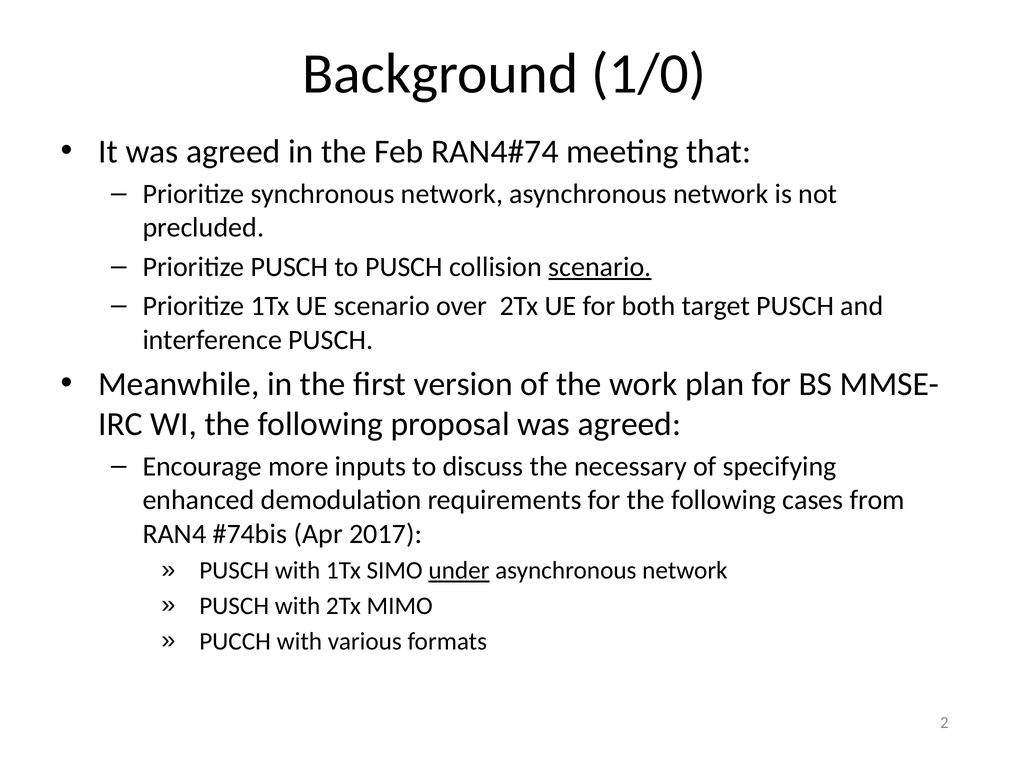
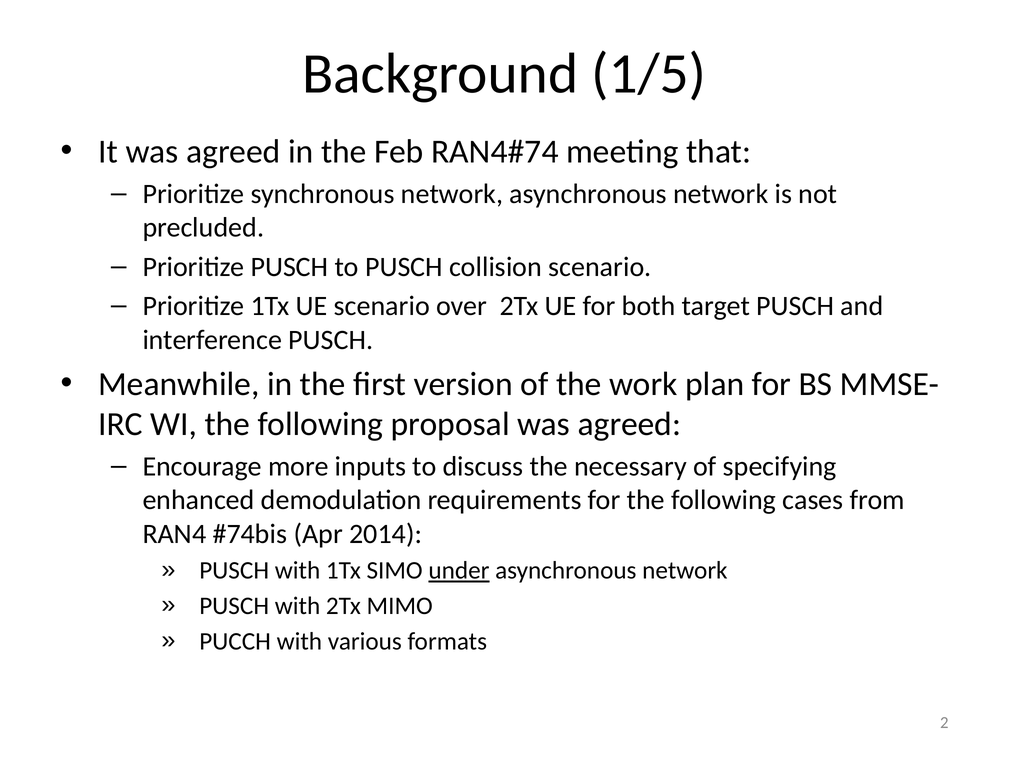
1/0: 1/0 -> 1/5 (649, 74)
scenario underline: present -> none (600, 267)
2017: 2017 -> 2014 (386, 534)
